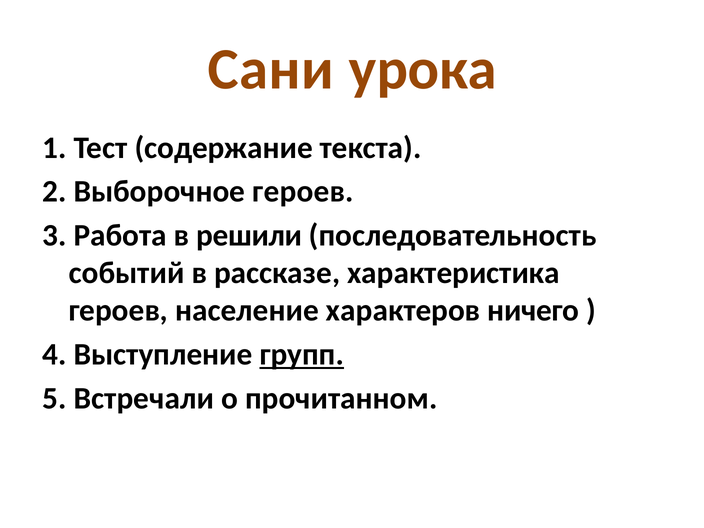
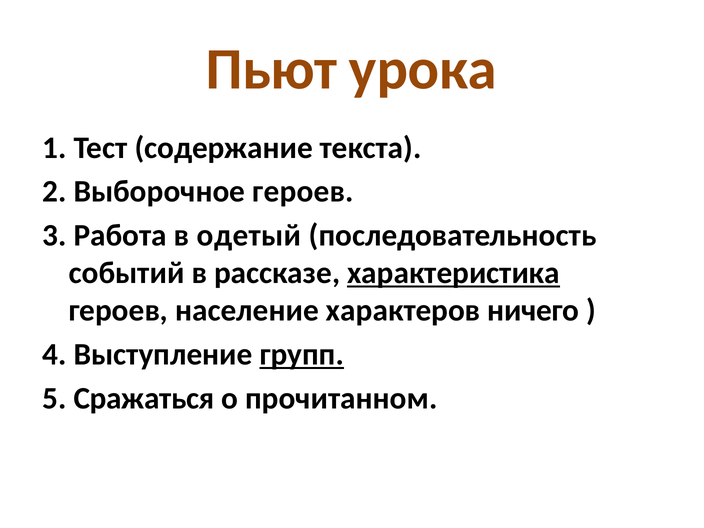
Сани: Сани -> Пьют (272, 69)
решили: решили -> одетый (249, 235)
характеристика underline: none -> present (453, 273)
Встречали: Встречали -> Сражаться (144, 398)
